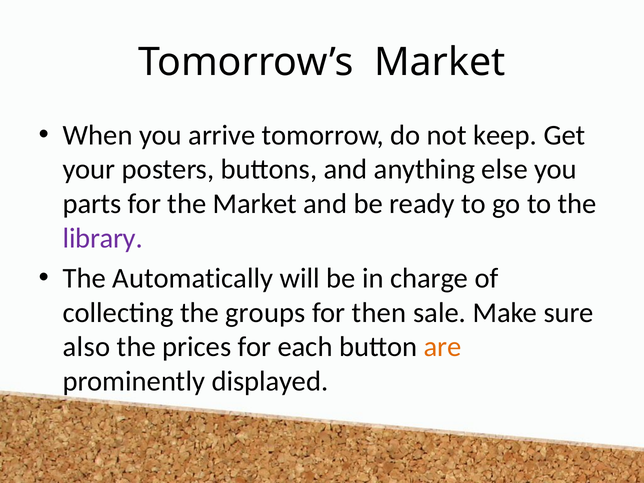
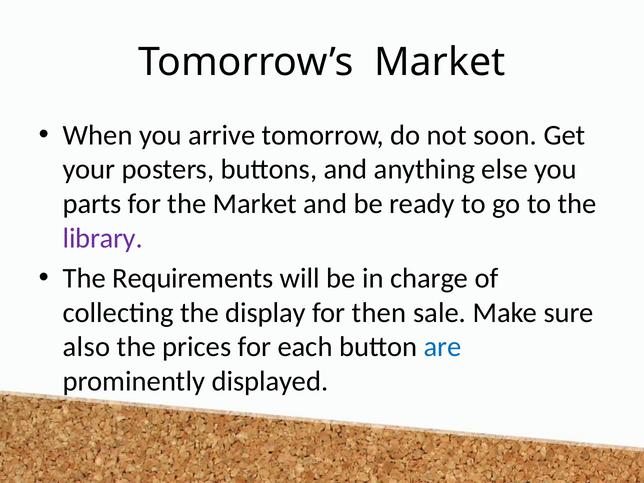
keep: keep -> soon (505, 135)
Automatically: Automatically -> Requirements (193, 278)
groups: groups -> display (266, 313)
are colour: orange -> blue (443, 347)
